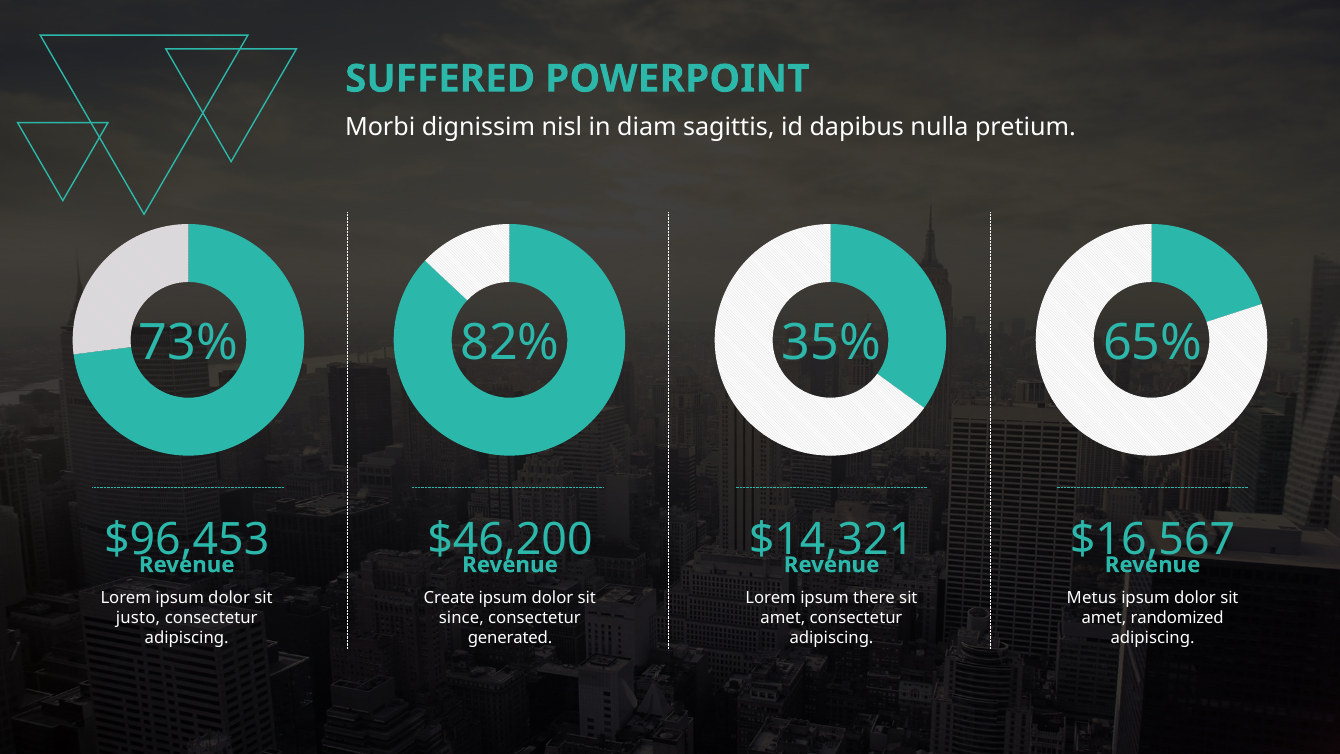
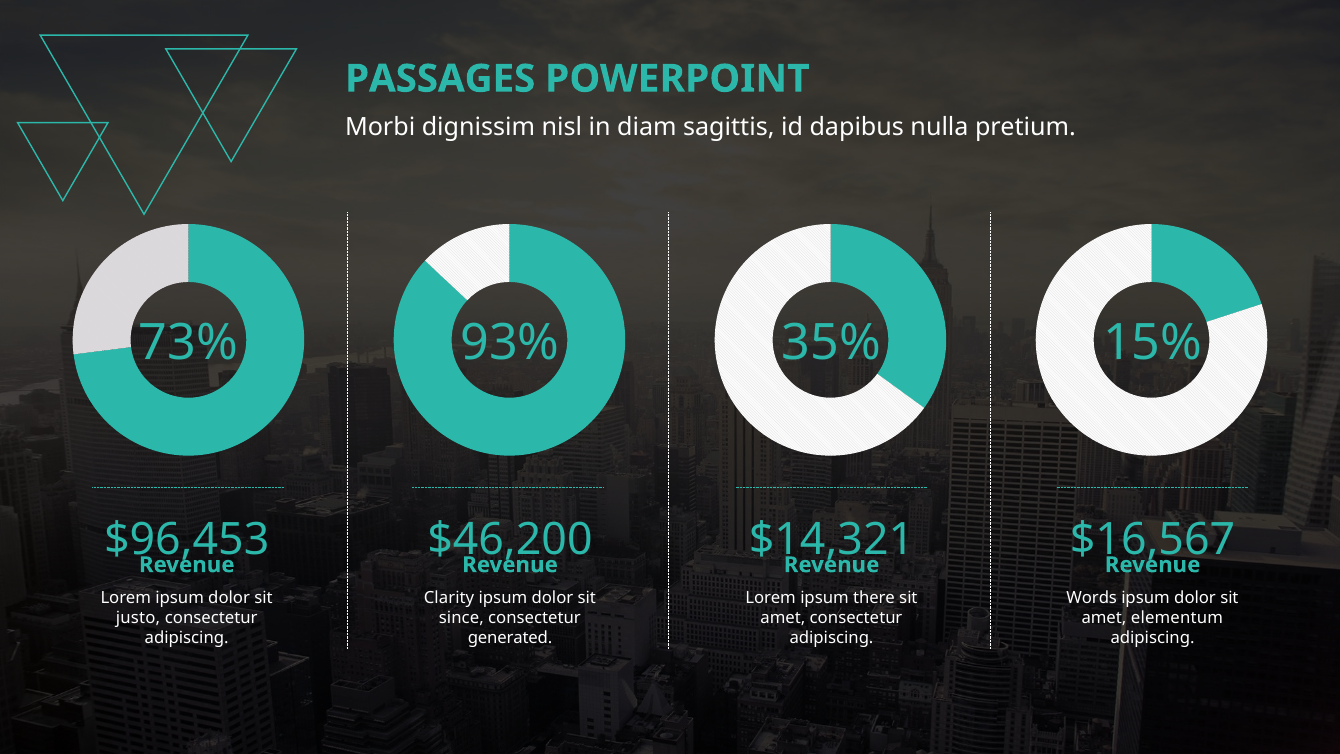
SUFFERED: SUFFERED -> PASSAGES (440, 79)
82%: 82% -> 93% (510, 343)
65%: 65% -> 15% (1153, 343)
Create: Create -> Clarity (449, 598)
Metus: Metus -> Words (1092, 598)
randomized: randomized -> elementum (1177, 618)
